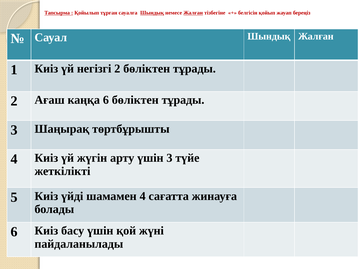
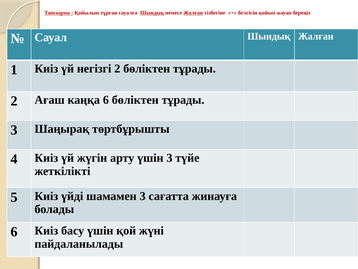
шамамен 4: 4 -> 3 (143, 196)
